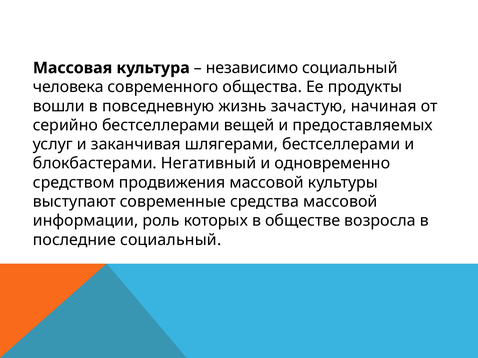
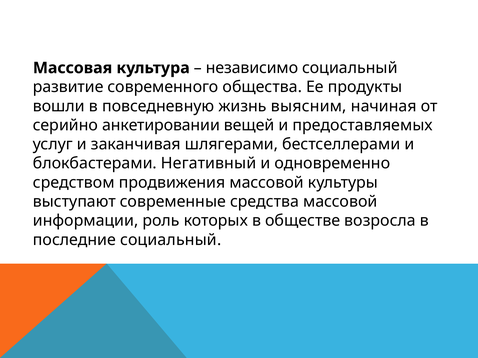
человека: человека -> развитие (68, 87)
зачастую: зачастую -> выясним (309, 106)
серийно бестселлерами: бестселлерами -> анкетировании (161, 125)
